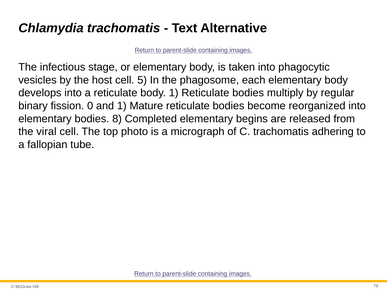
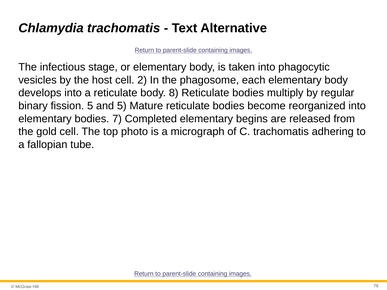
5: 5 -> 2 (142, 80)
body 1: 1 -> 8 (174, 93)
fission 0: 0 -> 5 (90, 106)
and 1: 1 -> 5 (122, 106)
8: 8 -> 7 (117, 119)
viral: viral -> gold (46, 132)
